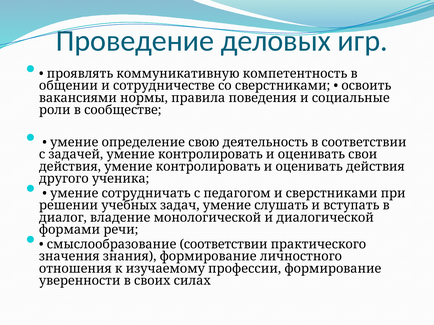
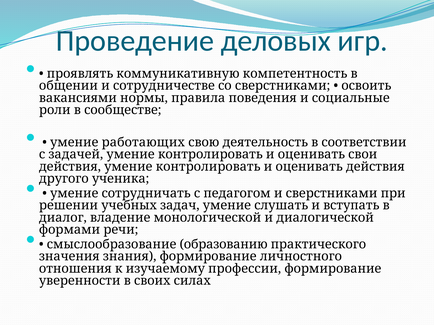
определение: определение -> работающих (143, 143)
смыслообразование соответствии: соответствии -> образованию (224, 245)
